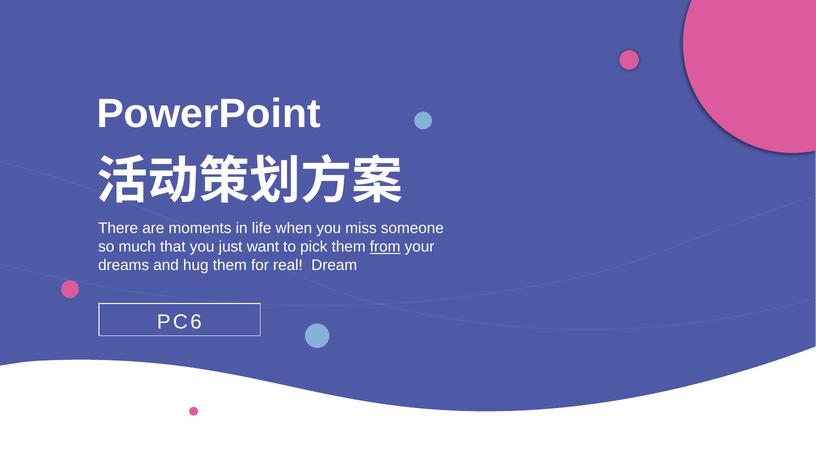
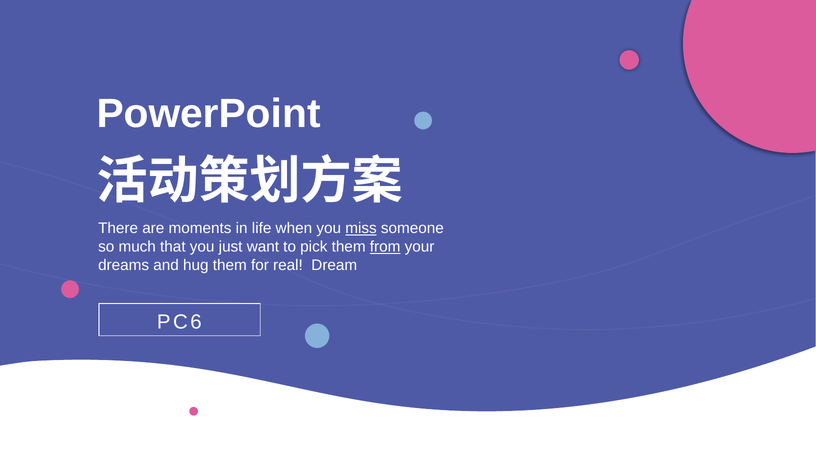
miss underline: none -> present (361, 228)
